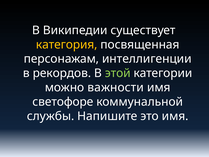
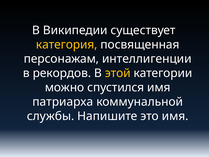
этой colour: light green -> yellow (118, 73)
важности: важности -> спустился (116, 87)
светофоре: светофоре -> патриарха (63, 102)
